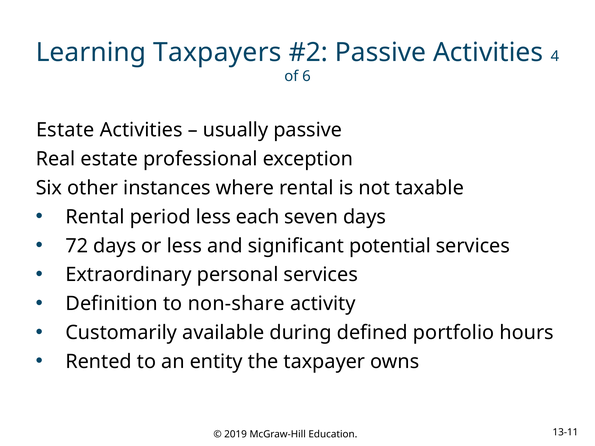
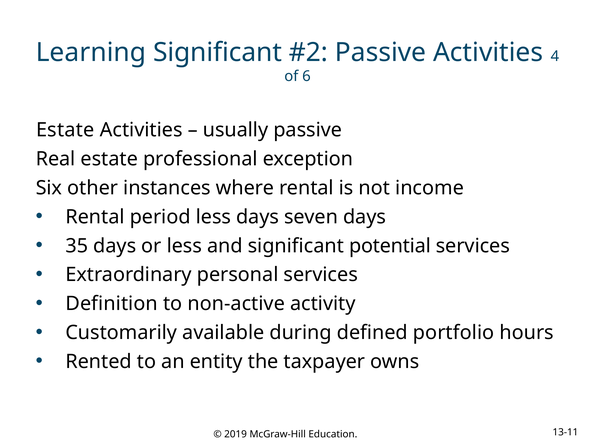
Learning Taxpayers: Taxpayers -> Significant (217, 52)
taxable: taxable -> income (430, 188)
less each: each -> days (258, 217)
72: 72 -> 35 (77, 246)
non-share: non-share -> non-active (236, 304)
